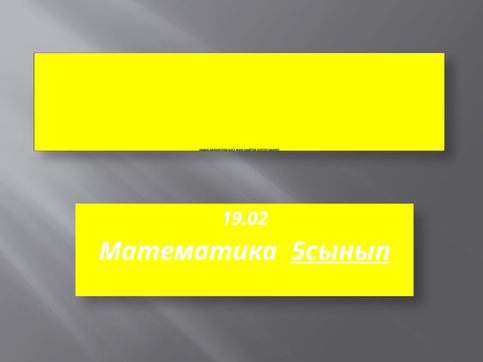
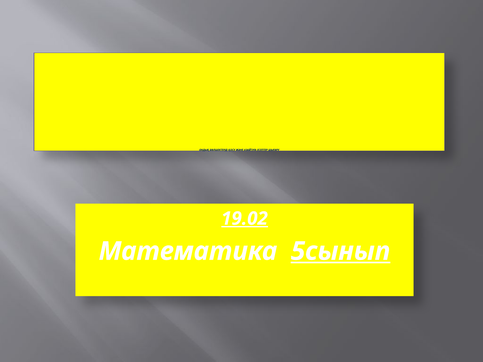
19.02 underline: none -> present (245, 219)
